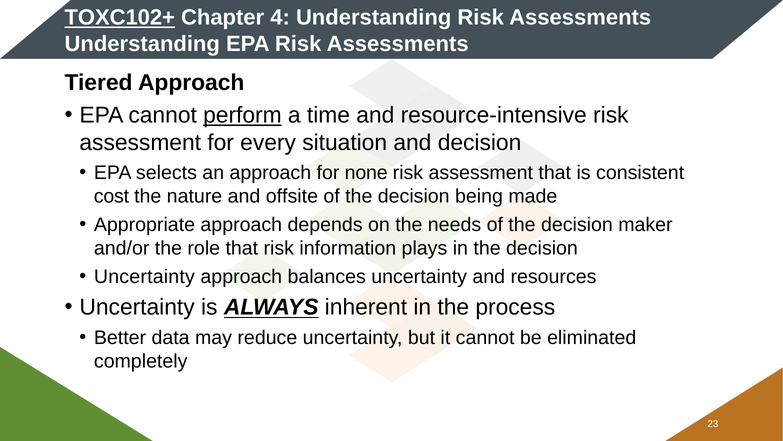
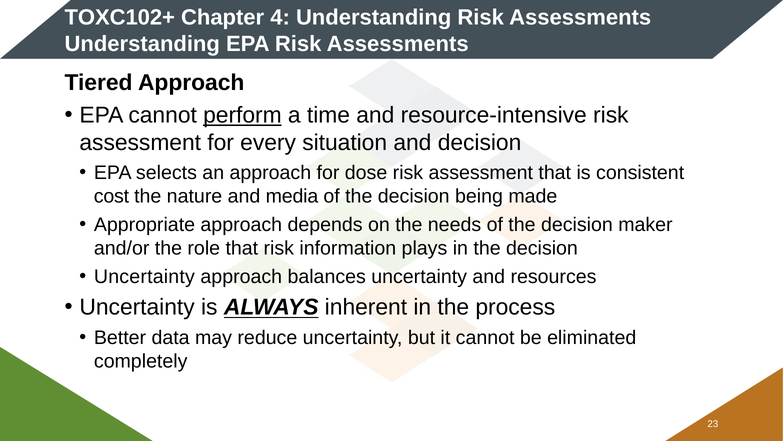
TOXC102+ underline: present -> none (120, 18)
none: none -> dose (366, 173)
offsite: offsite -> media (292, 196)
